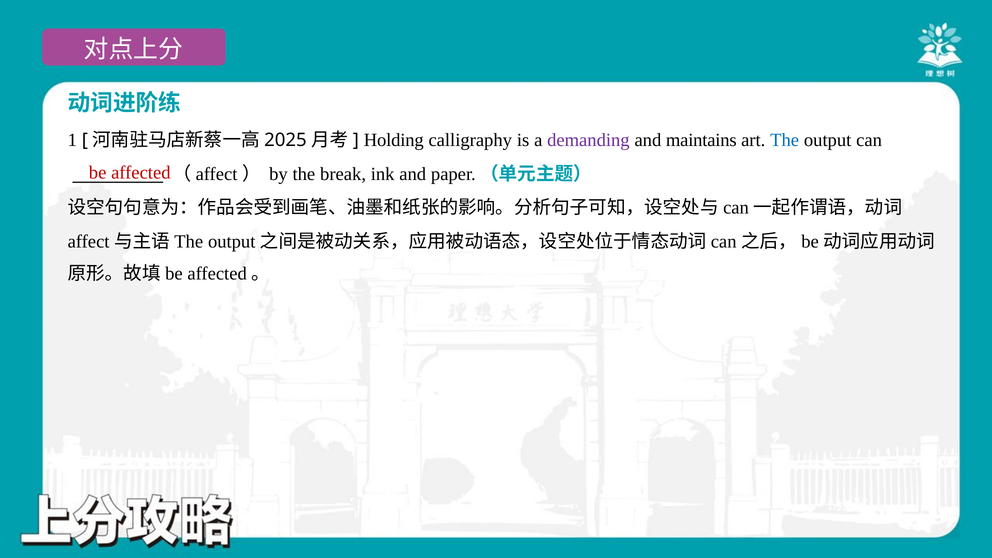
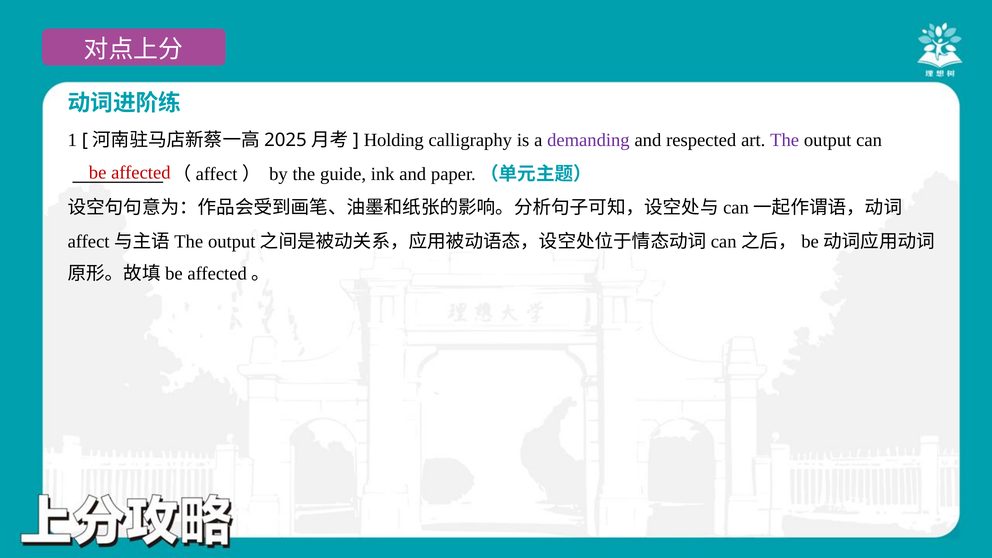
maintains: maintains -> respected (701, 140)
The colour: blue -> purple (785, 140)
break: break -> guide (343, 174)
